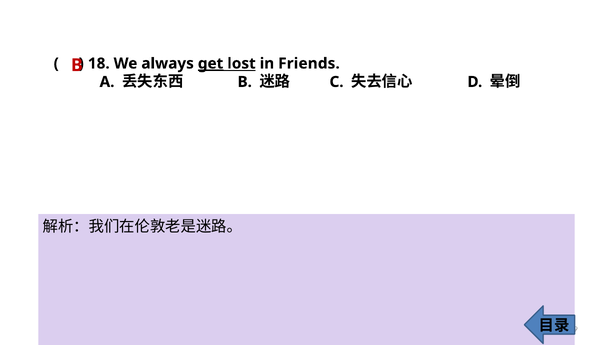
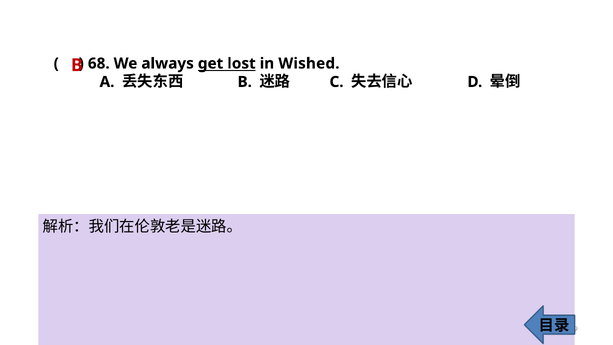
18: 18 -> 68 (99, 63)
get underline: present -> none (211, 63)
Friends: Friends -> Wished (309, 63)
